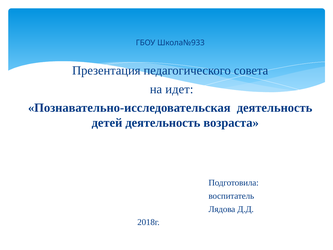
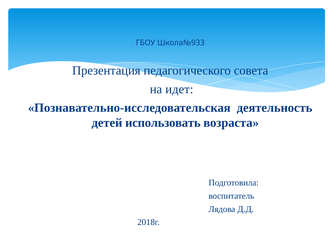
детей деятельность: деятельность -> использовать (163, 123)
